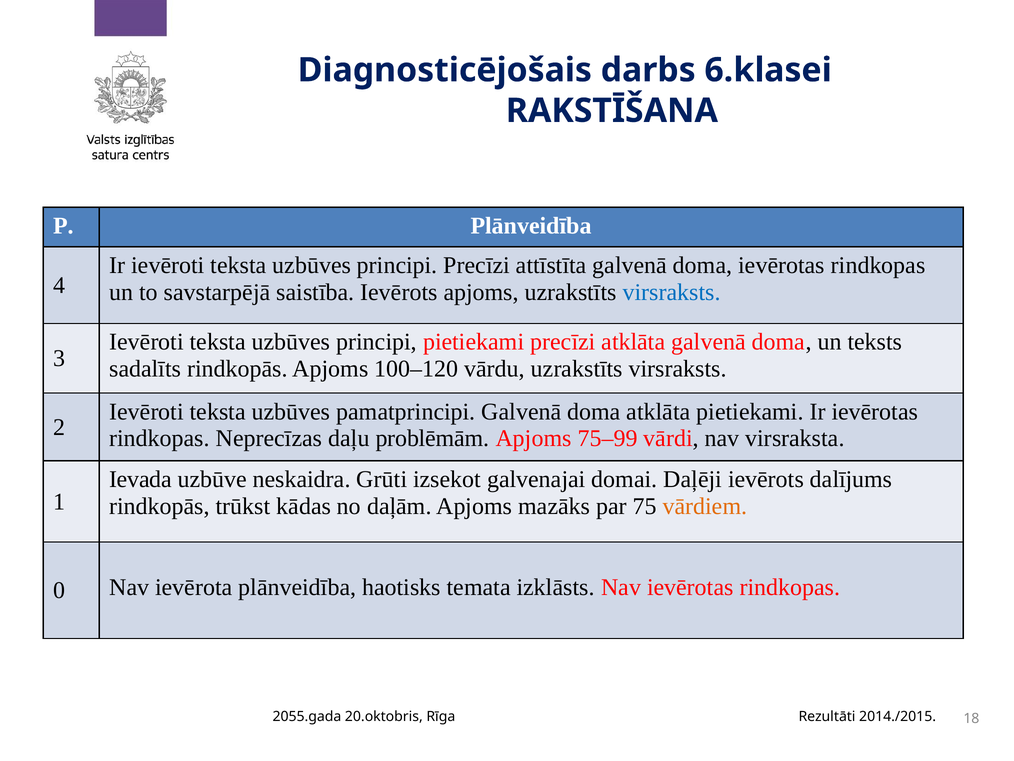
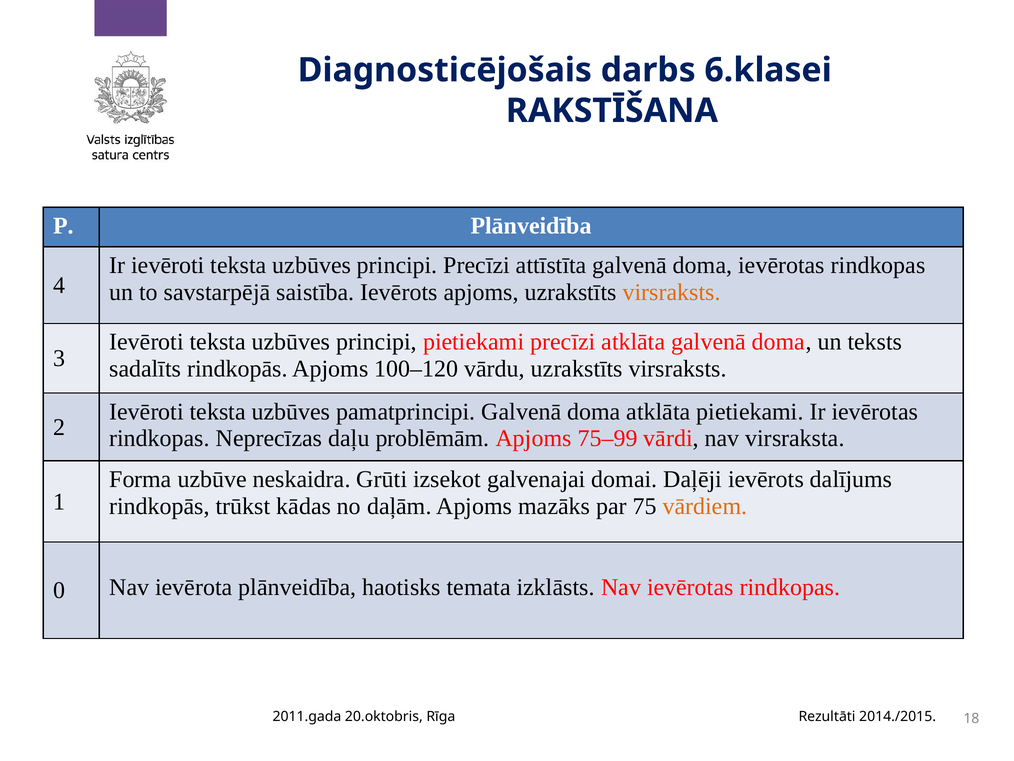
virsraksts colour: blue -> orange (672, 292)
Ievada: Ievada -> Forma (140, 479)
2055.gada: 2055.gada -> 2011.gada (307, 716)
